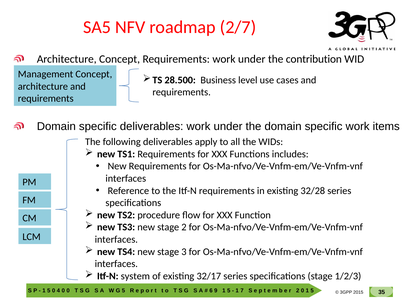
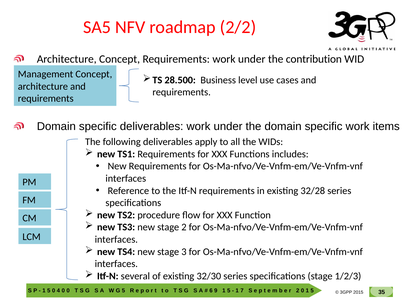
2/7: 2/7 -> 2/2 (238, 27)
system: system -> several (135, 276)
32/17: 32/17 -> 32/30 (209, 276)
